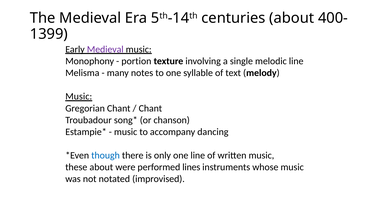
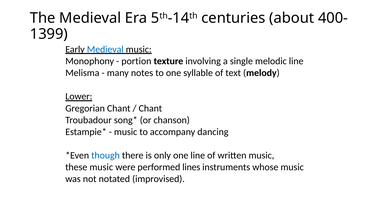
Medieval colour: purple -> blue (105, 49)
Music: Music -> Lower (79, 96)
these about: about -> music (101, 167)
